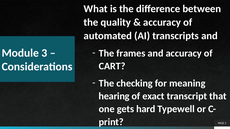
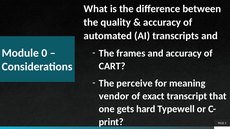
Module 3: 3 -> 0 (44, 53)
checking: checking -> perceive (135, 83)
hearing: hearing -> vendor (114, 96)
